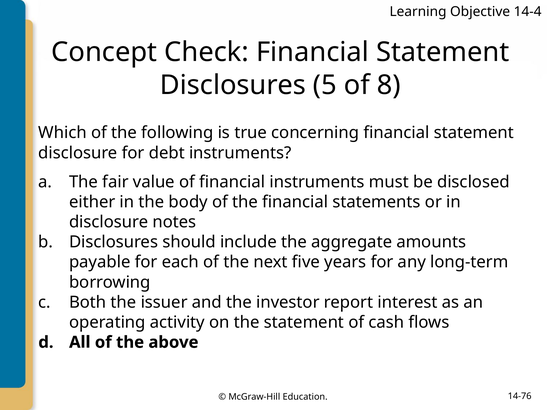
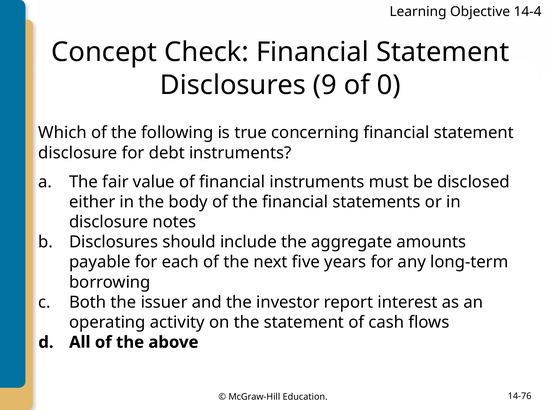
5: 5 -> 9 (325, 85)
8: 8 -> 0 (389, 85)
